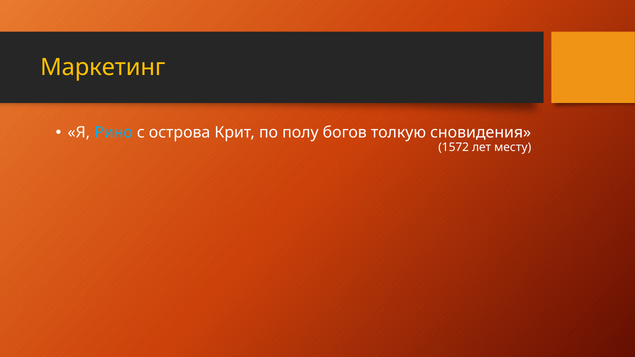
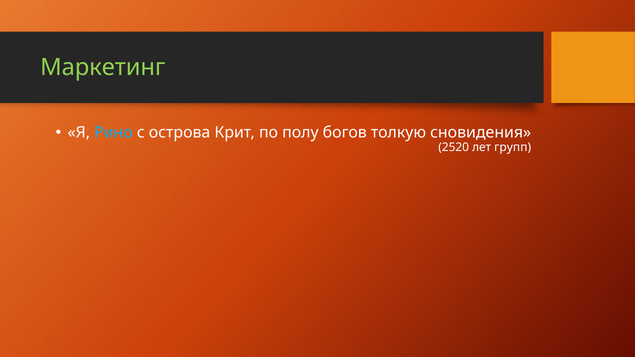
Маркетинг colour: yellow -> light green (103, 67)
1572: 1572 -> 2520 (454, 148)
месту: месту -> групп (513, 148)
